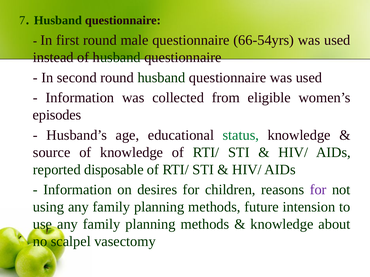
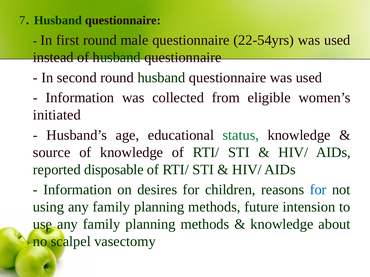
66-54yrs: 66-54yrs -> 22-54yrs (264, 40)
episodes: episodes -> initiated (57, 115)
for colour: purple -> blue (318, 190)
